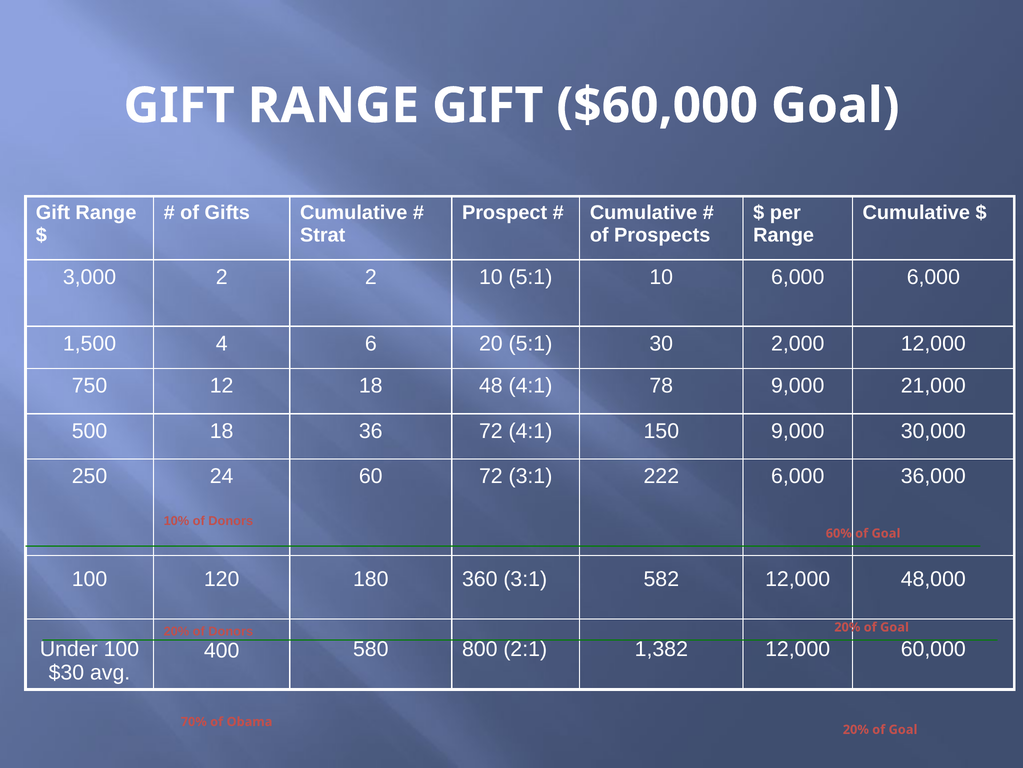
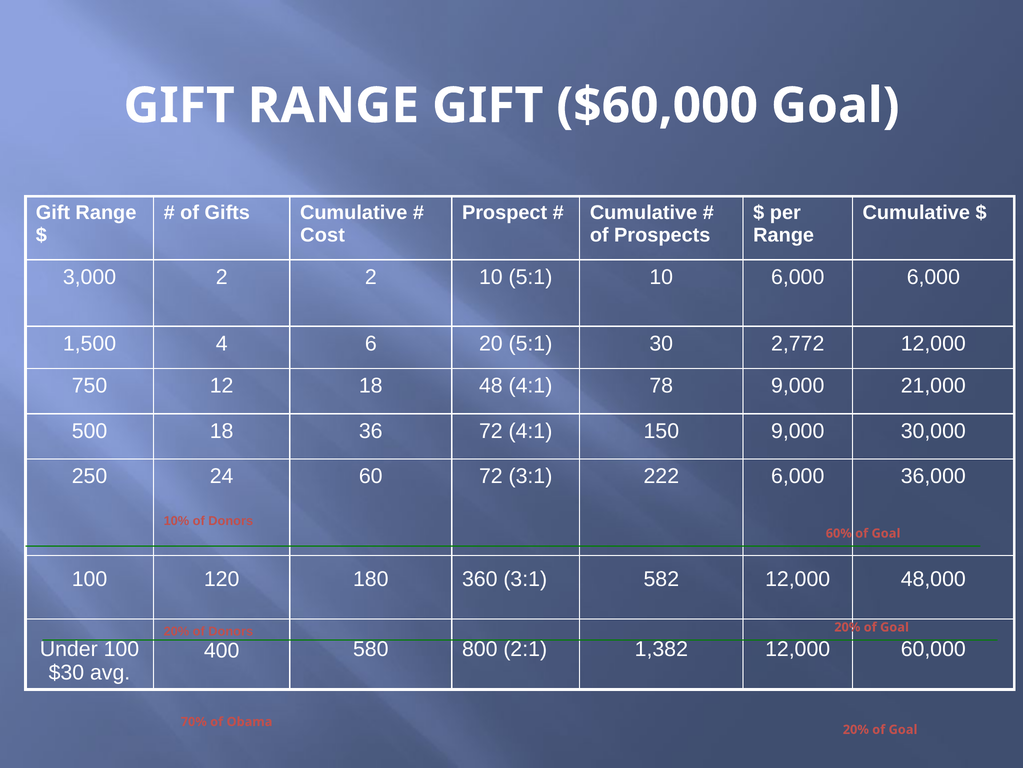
Strat: Strat -> Cost (323, 235)
2,000: 2,000 -> 2,772 (798, 343)
